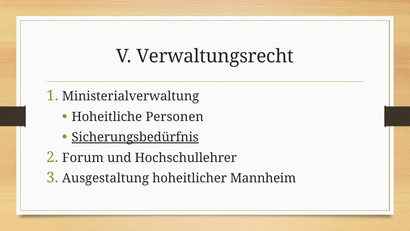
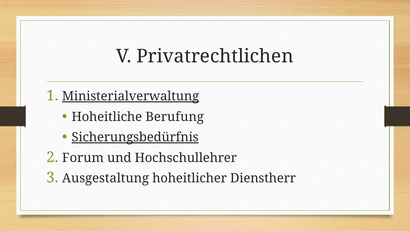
Verwaltungsrecht: Verwaltungsrecht -> Privatrechtlichen (215, 56)
Ministerialverwaltung underline: none -> present (131, 96)
Personen: Personen -> Berufung (175, 117)
Mannheim: Mannheim -> Dienstherr (263, 178)
